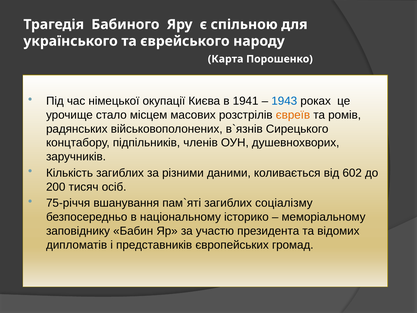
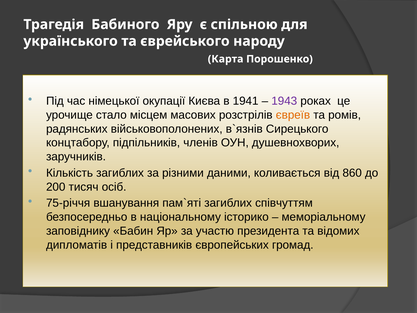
1943 colour: blue -> purple (284, 101)
602: 602 -> 860 (352, 173)
соціалізму: соціалізму -> співчуттям (284, 203)
